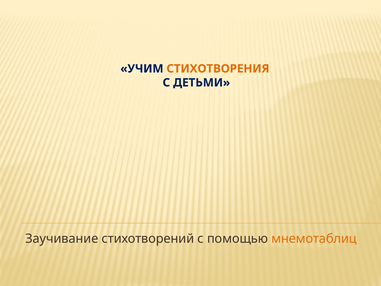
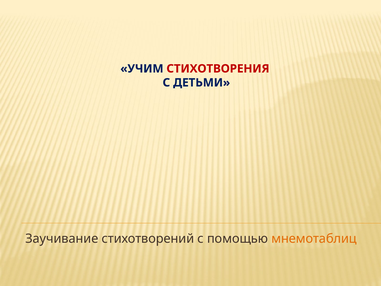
СТИХОТВОРЕНИЯ colour: orange -> red (218, 69)
